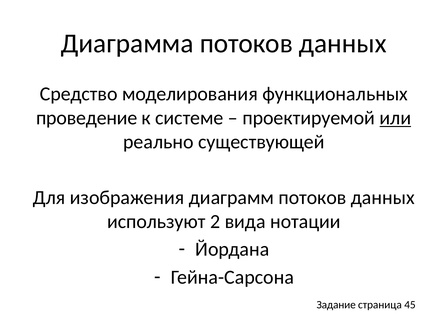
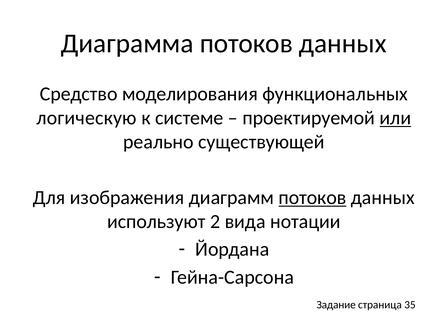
проведение: проведение -> логическую (87, 118)
потоков underline: none -> present (313, 198)
45: 45 -> 35 (410, 305)
